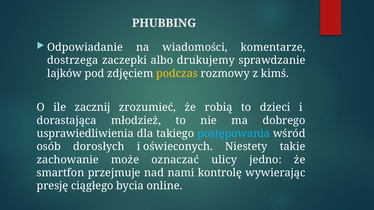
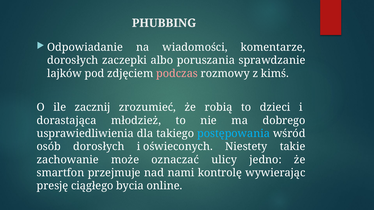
dostrzega: dostrzega -> dorosłych (73, 60)
drukujemy: drukujemy -> poruszania (206, 60)
podczas colour: yellow -> pink (177, 74)
